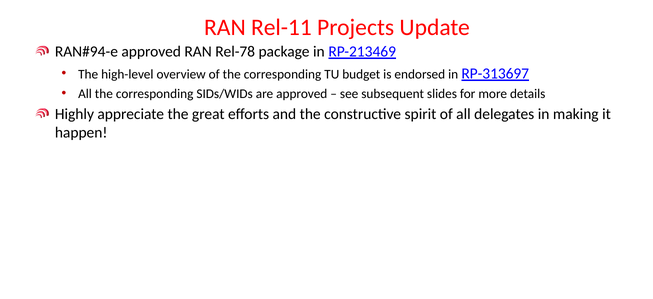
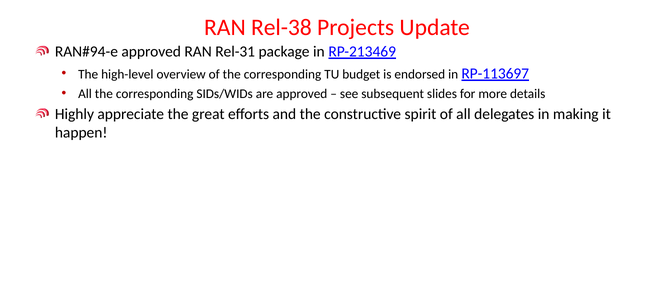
Rel-11: Rel-11 -> Rel-38 (281, 28)
Rel-78: Rel-78 -> Rel-31 (235, 51)
RP-313697: RP-313697 -> RP-113697 (495, 73)
